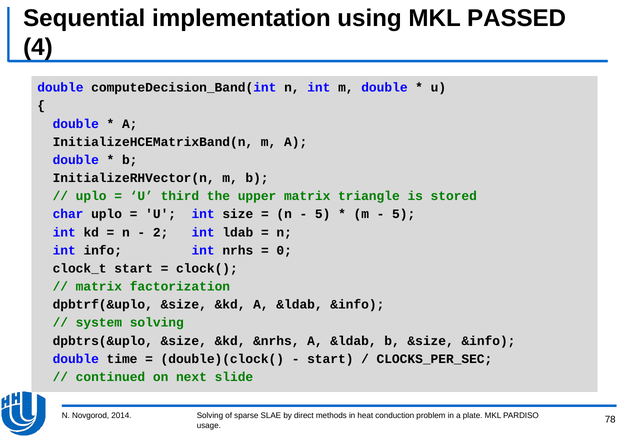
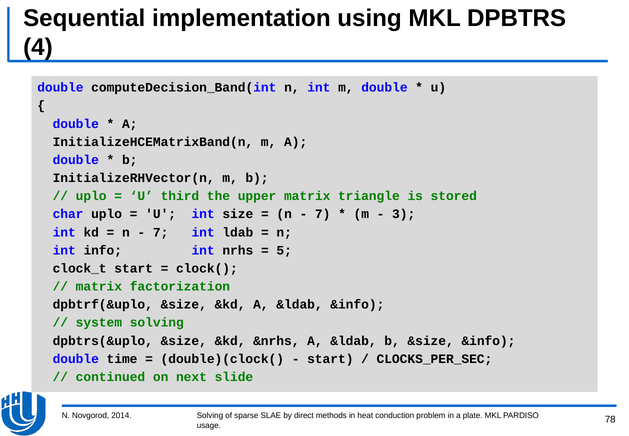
PASSED: PASSED -> DPBTRS (517, 18)
5: 5 -> 7 (323, 214)
5: 5 -> 3 (404, 214)
2: 2 -> 7 (161, 232)
0: 0 -> 5 (284, 250)
